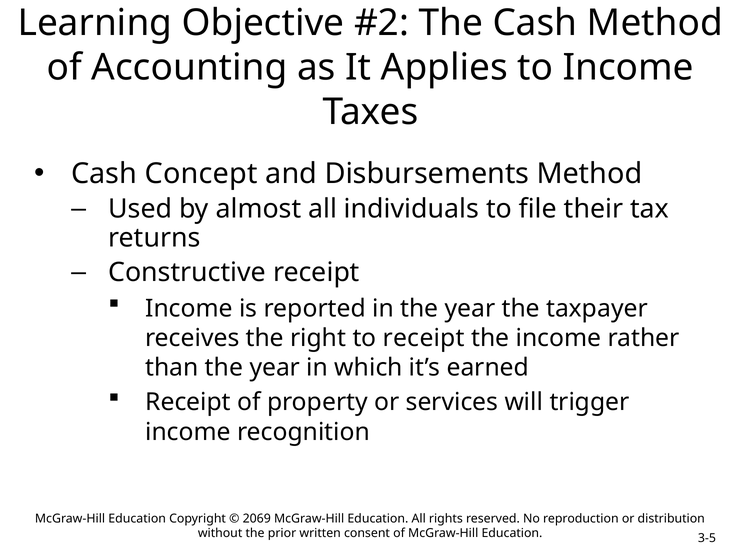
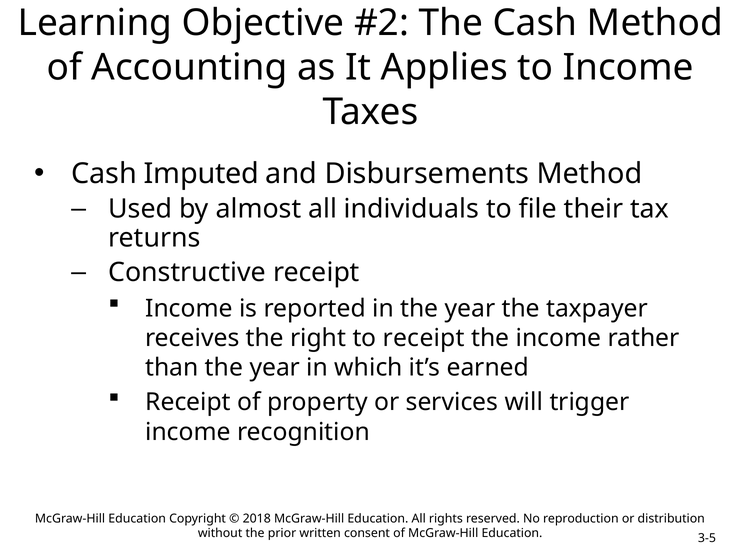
Concept: Concept -> Imputed (201, 173)
2069: 2069 -> 2018 (257, 518)
